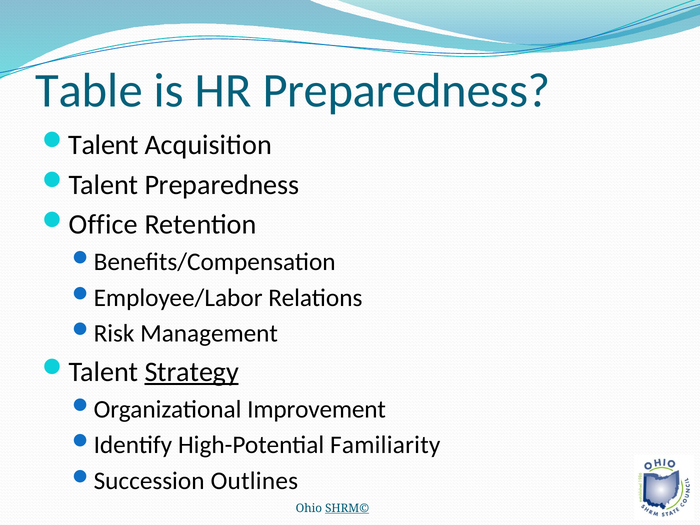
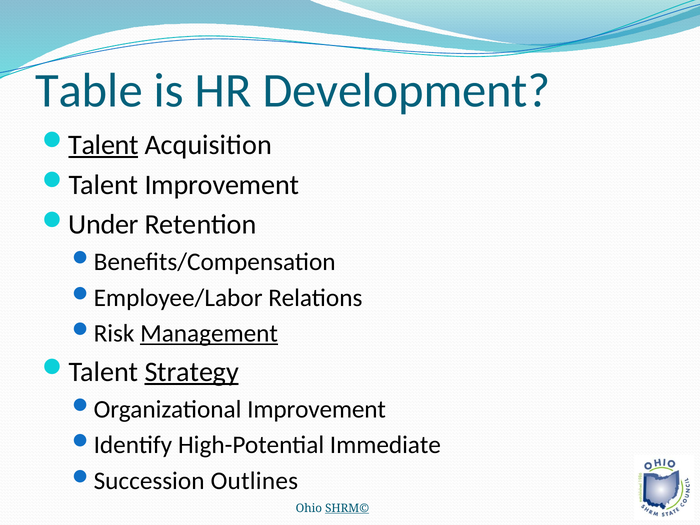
HR Preparedness: Preparedness -> Development (406, 91)
Talent underline: none -> present (104, 145)
Talent Preparedness: Preparedness -> Improvement (222, 185)
Office: Office -> Under (104, 225)
Management underline: none -> present (209, 334)
Familiarity: Familiarity -> Immediate (385, 445)
